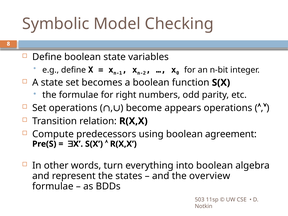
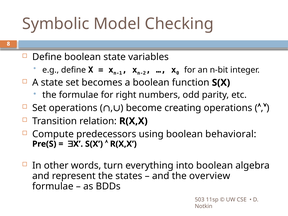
appears: appears -> creating (183, 108)
agreement: agreement -> behavioral (231, 134)
